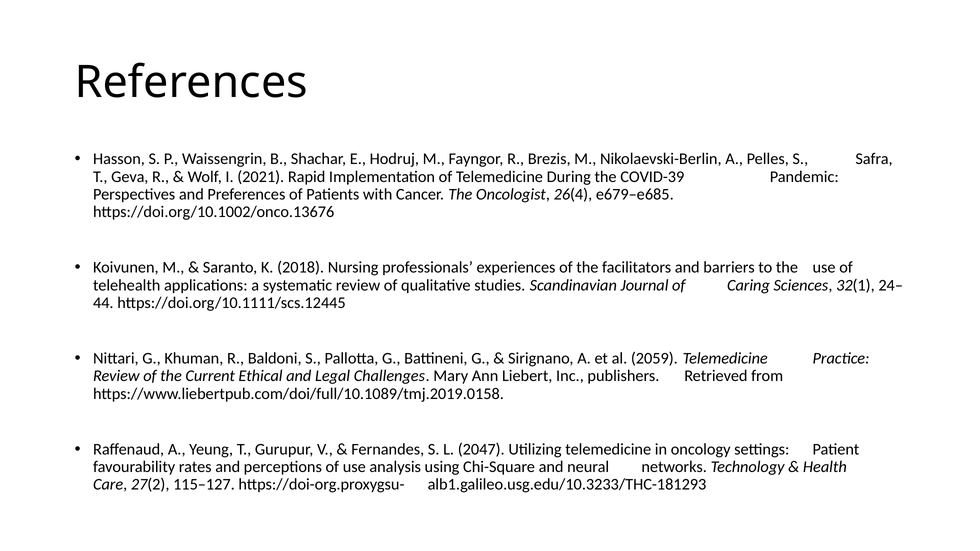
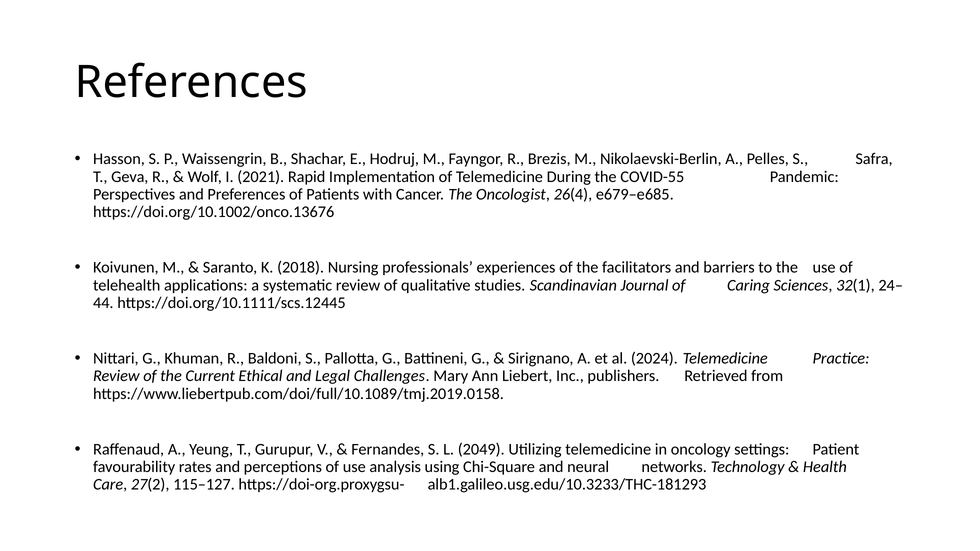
COVID-39: COVID-39 -> COVID-55 (652, 177)
2059: 2059 -> 2024 (654, 359)
2047: 2047 -> 2049 (481, 449)
